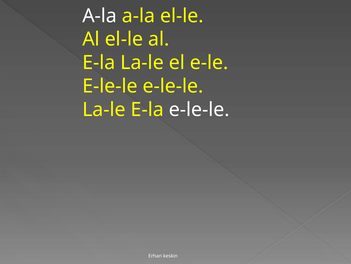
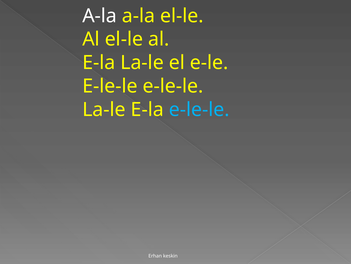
e-le-le colour: white -> light blue (199, 109)
